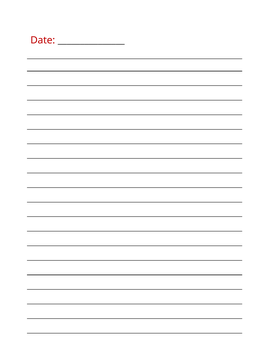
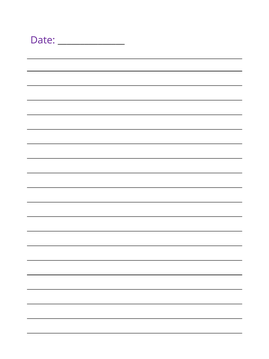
Date colour: red -> purple (43, 40)
